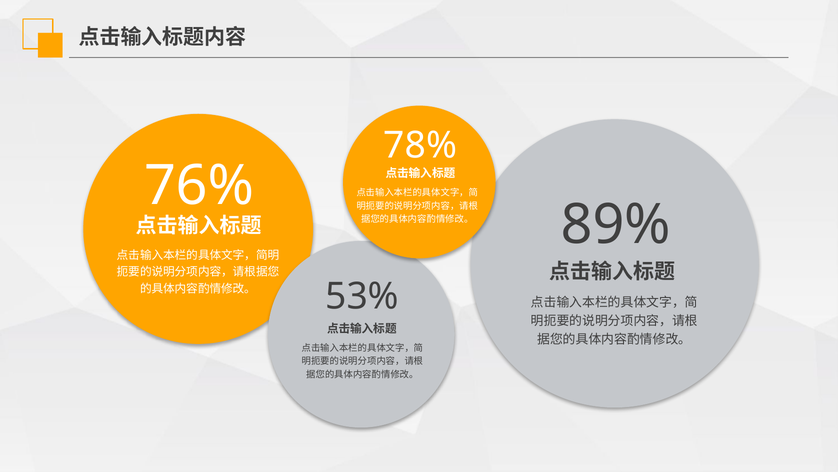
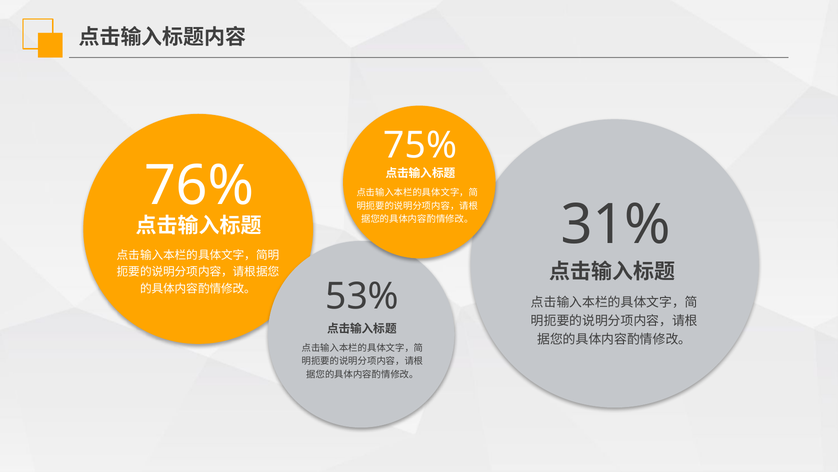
78%: 78% -> 75% (420, 145)
89%: 89% -> 31% (616, 224)
